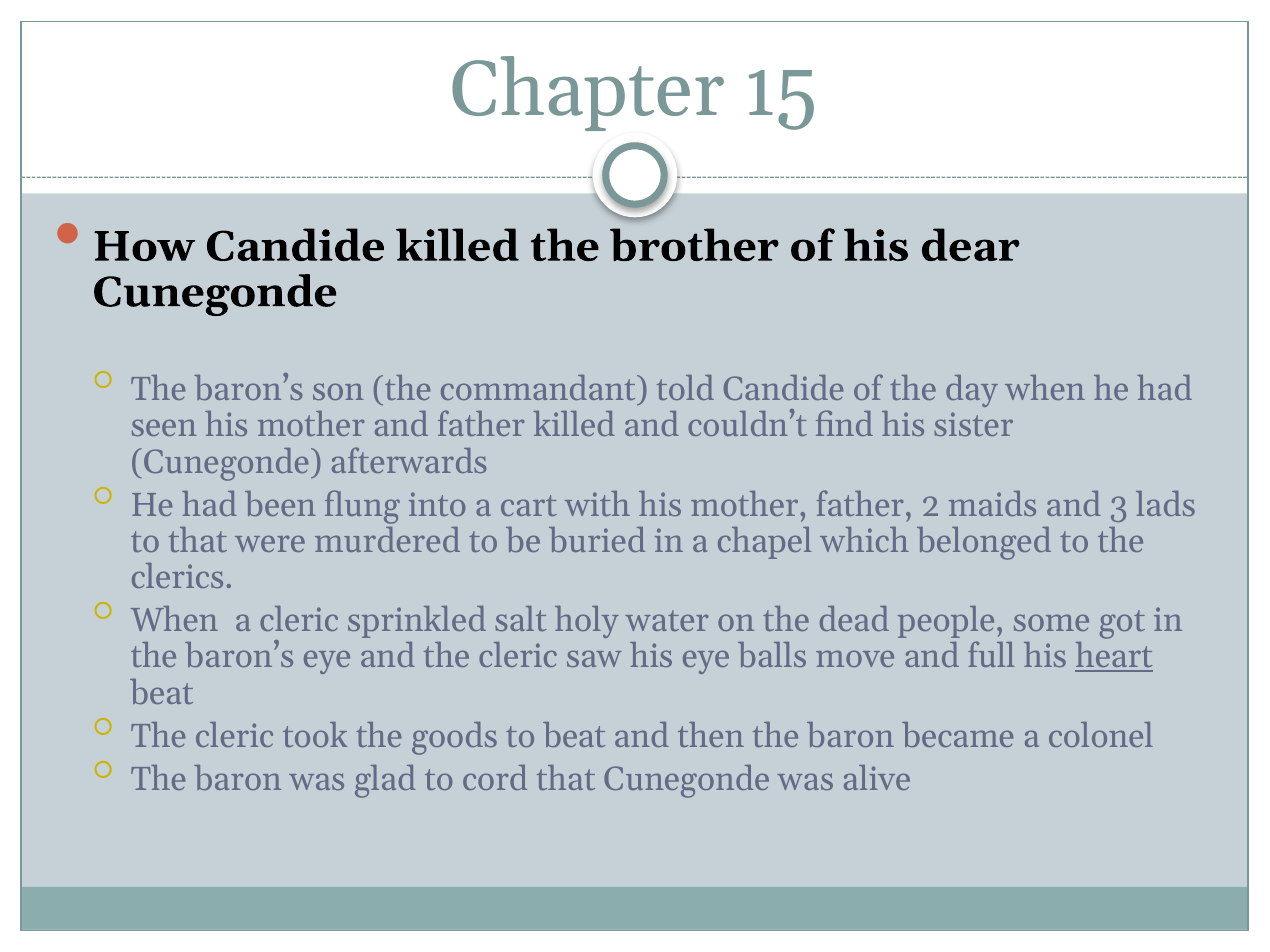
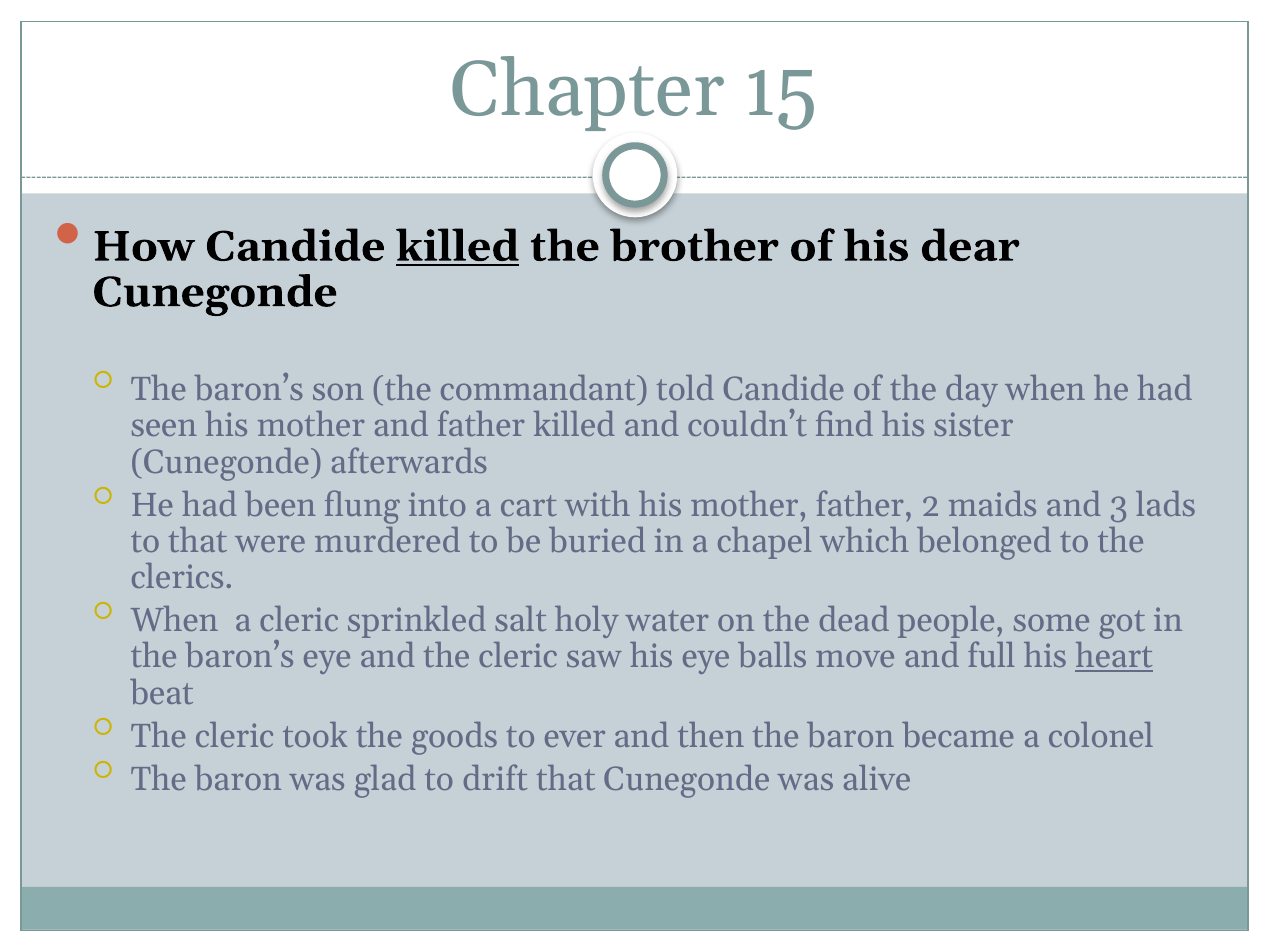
killed underline: none -> present (458, 247)
to beat: beat -> ever (575, 737)
cord: cord -> drift (495, 780)
